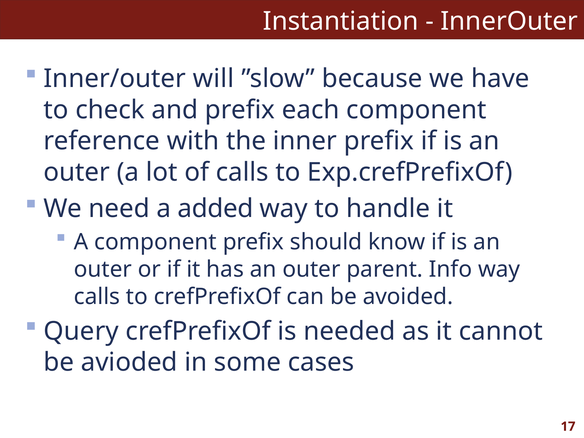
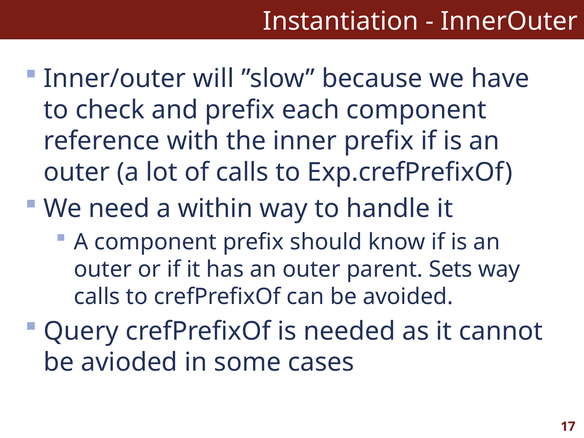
added: added -> within (215, 209)
Info: Info -> Sets (451, 269)
